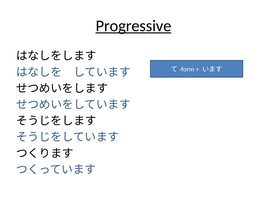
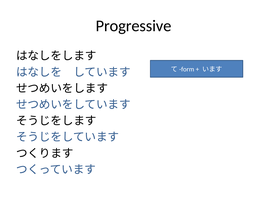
Progressive underline: present -> none (134, 26)
